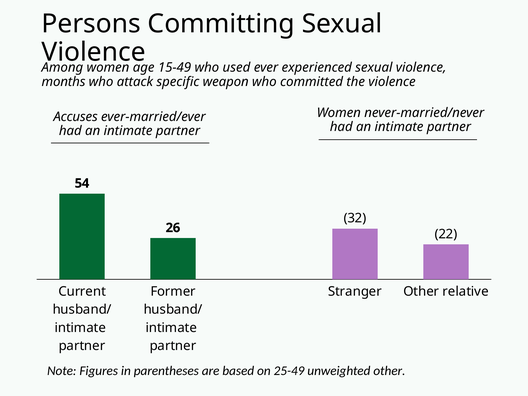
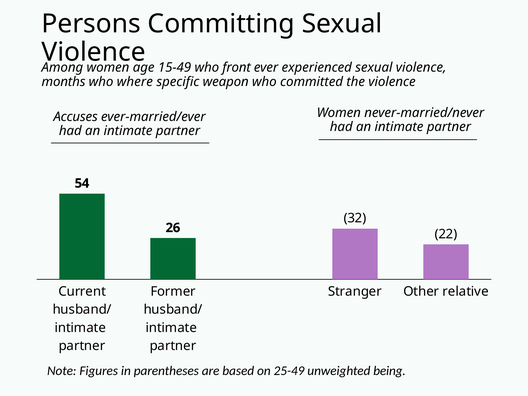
used: used -> front (237, 68)
attack: attack -> where (135, 82)
unweighted other: other -> being (389, 371)
